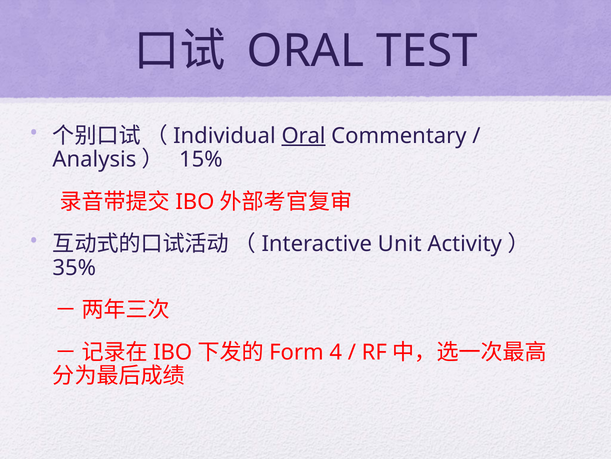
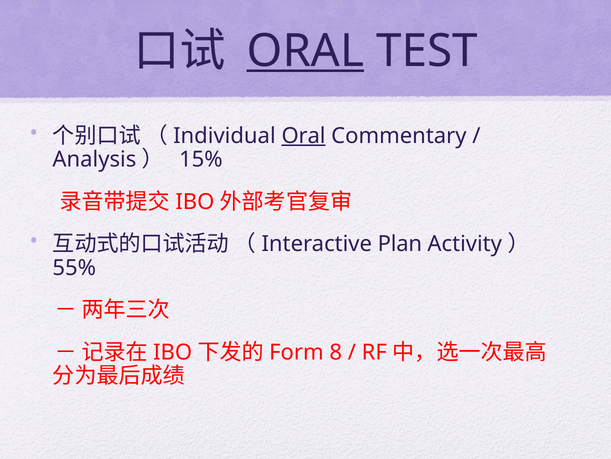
ORAL underline: none -> present (305, 51)
Unit: Unit -> Plan (400, 244)
35%: 35% -> 55% (74, 267)
4: 4 -> 8 (336, 352)
